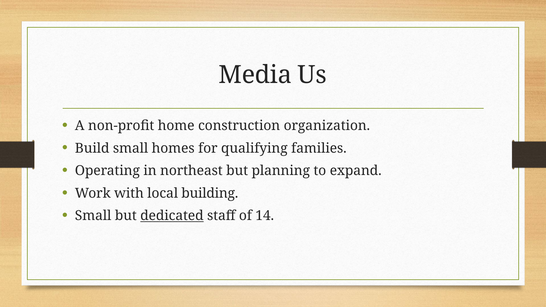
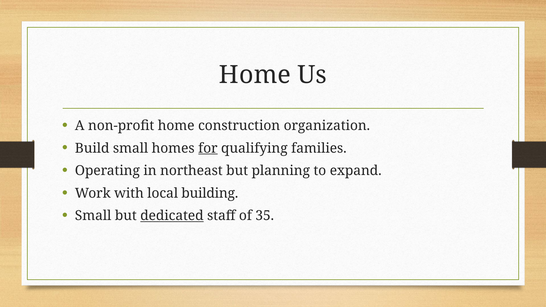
Media: Media -> Home (255, 75)
for underline: none -> present (208, 148)
14: 14 -> 35 (265, 216)
